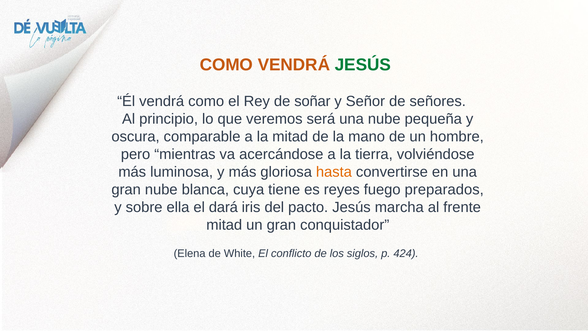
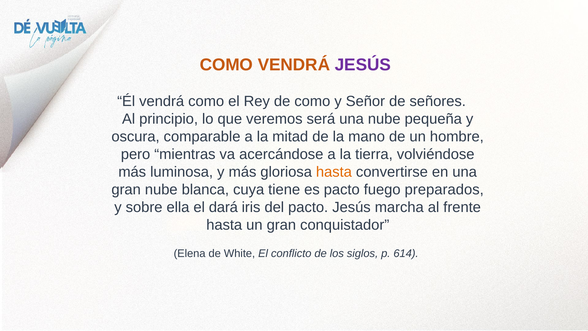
JESÚS colour: green -> purple (363, 65)
de soñar: soñar -> como (312, 101)
es reyes: reyes -> pacto (342, 190)
mitad: mitad -> hasta (224, 225)
424: 424 -> 614 (406, 253)
